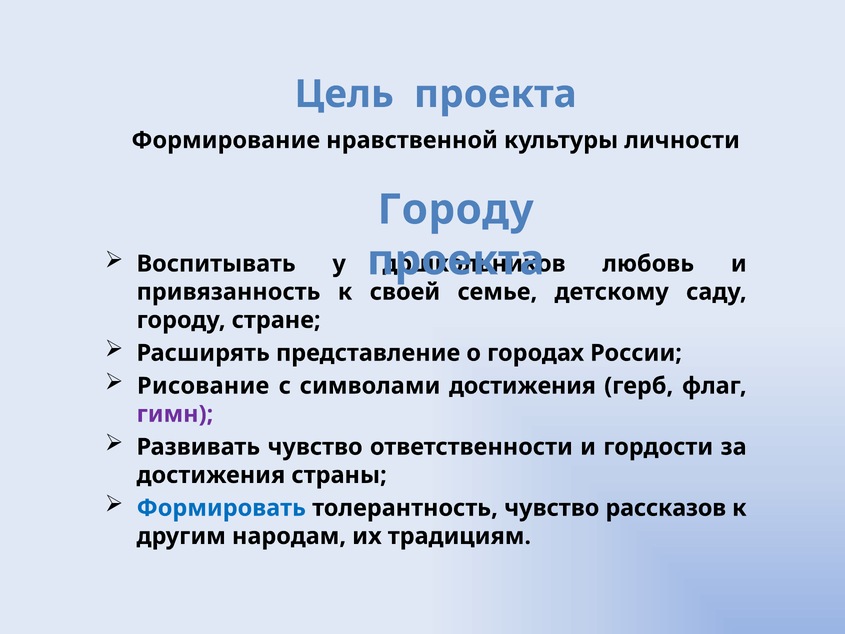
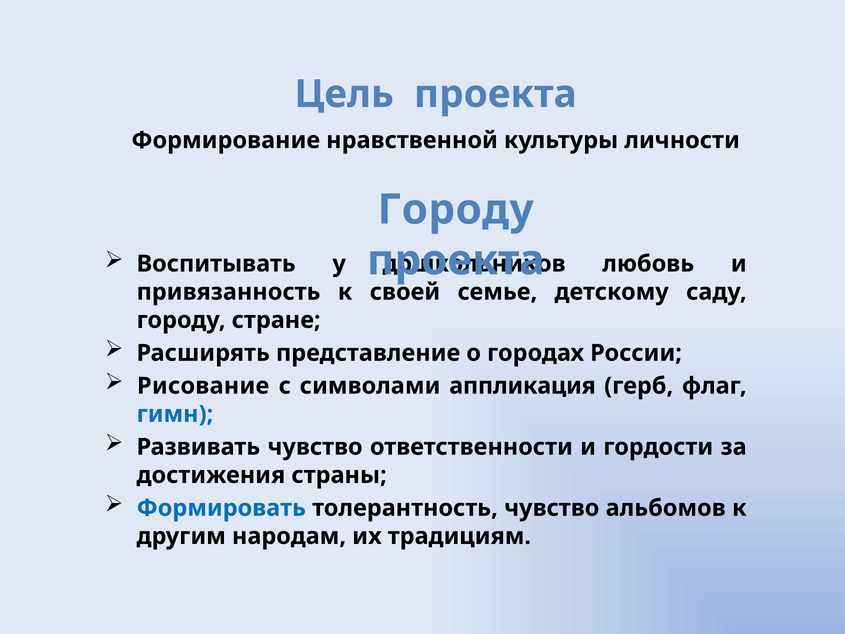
символами достижения: достижения -> аппликация (522, 386)
гимн colour: purple -> blue (175, 414)
рассказов: рассказов -> альбомов (666, 508)
